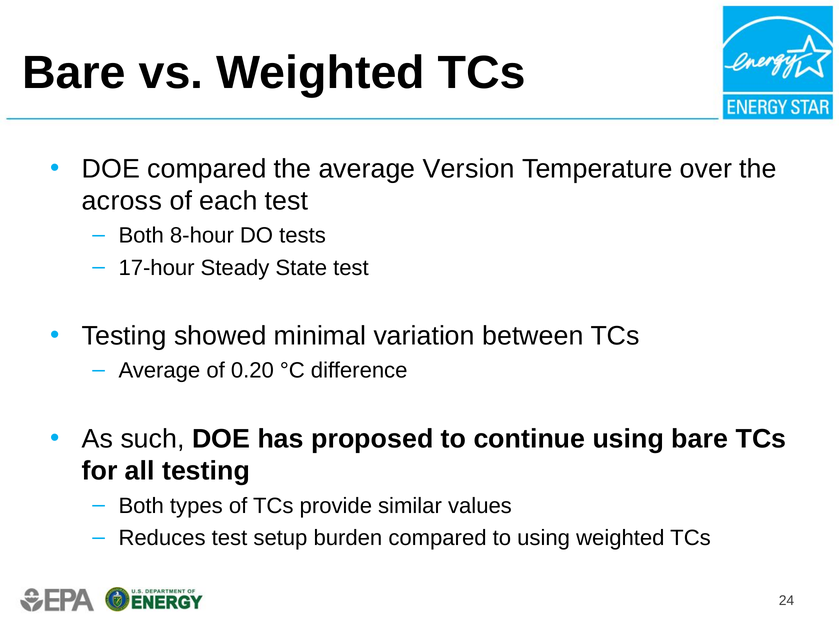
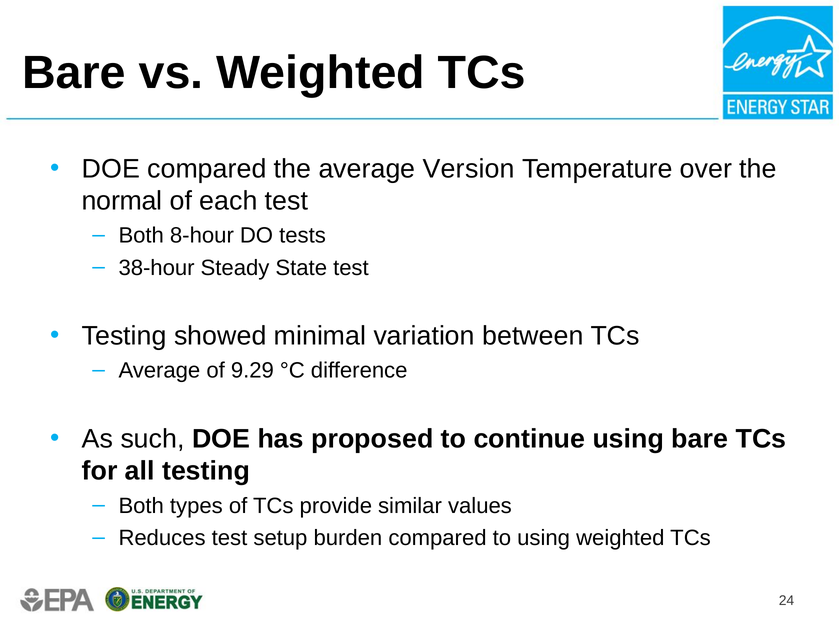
across: across -> normal (122, 201)
17-hour: 17-hour -> 38-hour (157, 268)
0.20: 0.20 -> 9.29 (252, 371)
